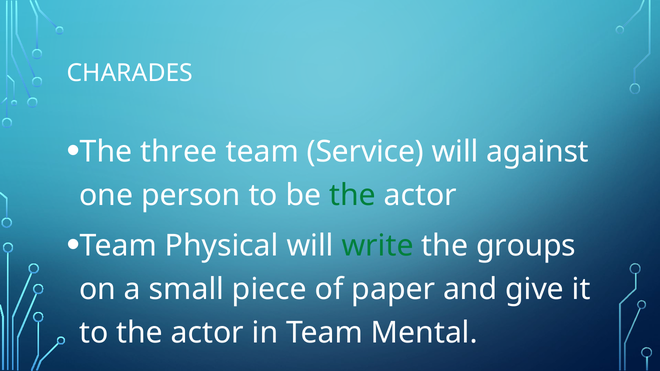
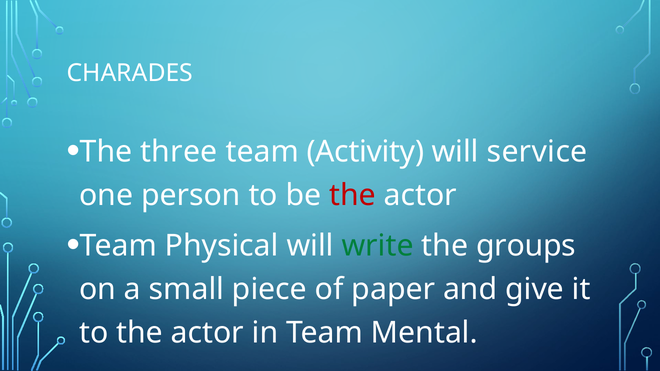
Service: Service -> Activity (365, 152)
against: against -> service (537, 152)
the colour: green -> red (352, 195)
